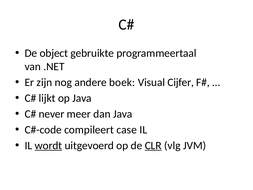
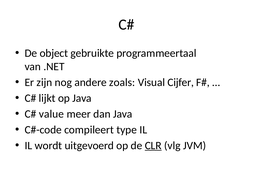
boek: boek -> zoals (122, 82)
never: never -> value (51, 114)
case: case -> type (127, 130)
wordt underline: present -> none (48, 145)
